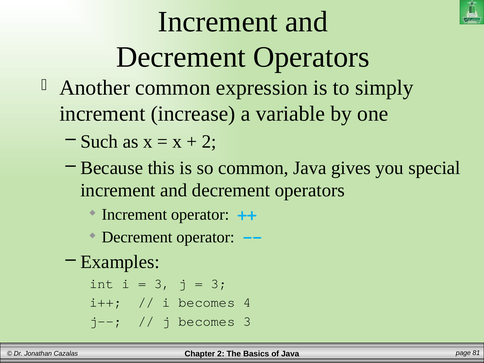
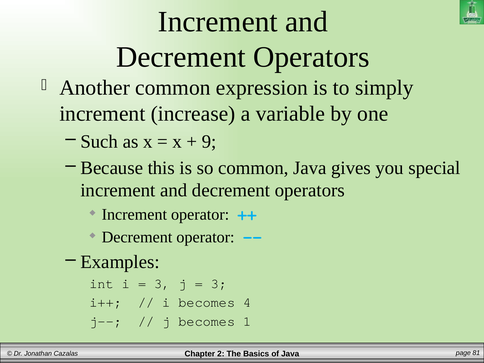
2: 2 -> 9 (209, 141)
becomes 3: 3 -> 1 (247, 321)
